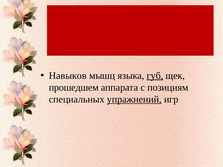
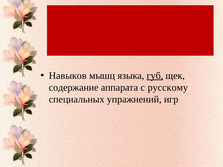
прошедшем: прошедшем -> содержание (74, 88)
позициям: позициям -> русскому (168, 88)
упражнений underline: present -> none (134, 99)
